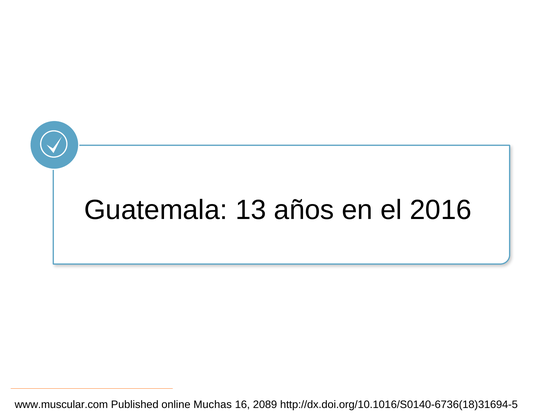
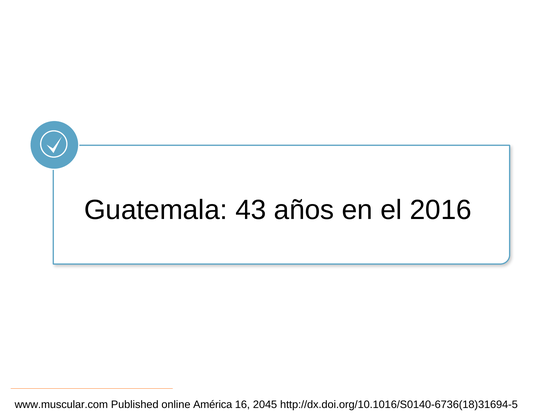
13: 13 -> 43 (251, 210)
Muchas: Muchas -> América (213, 405)
2089: 2089 -> 2045 (265, 405)
